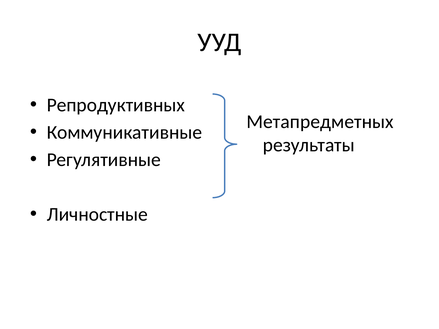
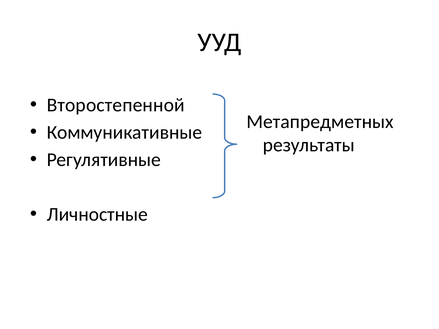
Репродуктивных: Репродуктивных -> Второстепенной (116, 105)
